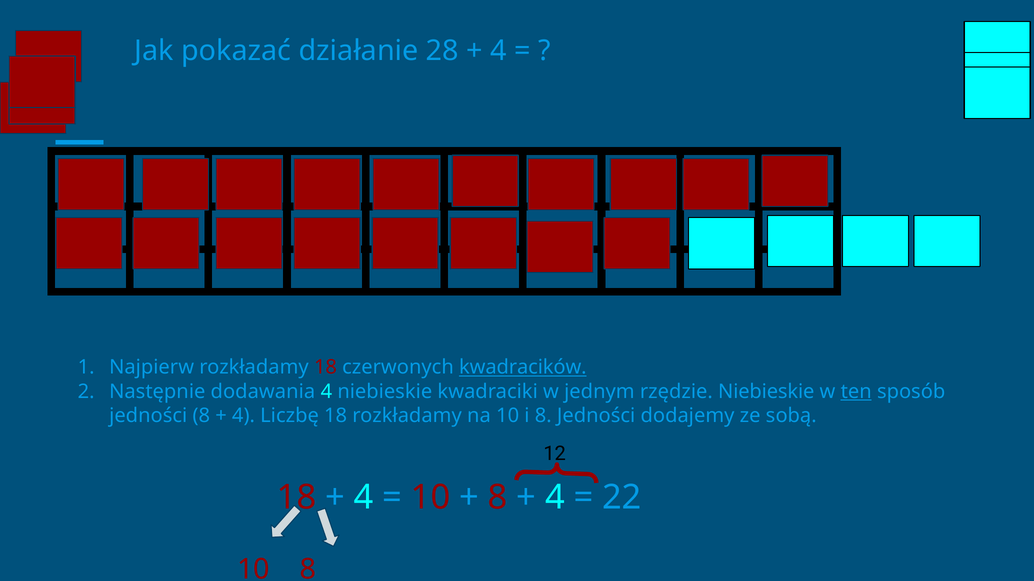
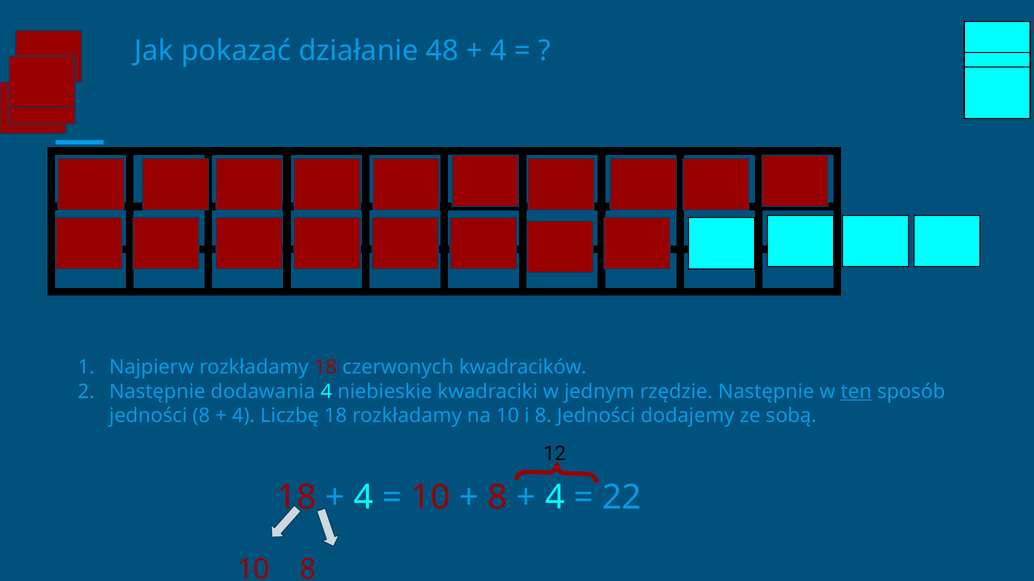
28: 28 -> 48 (442, 51)
kwadracików underline: present -> none (523, 368)
rzędzie Niebieskie: Niebieskie -> Następnie (766, 392)
